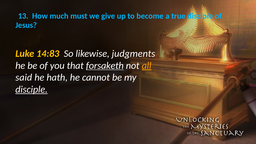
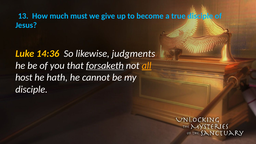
14:83: 14:83 -> 14:36 (48, 54)
said: said -> host (24, 77)
disciple underline: present -> none (32, 89)
